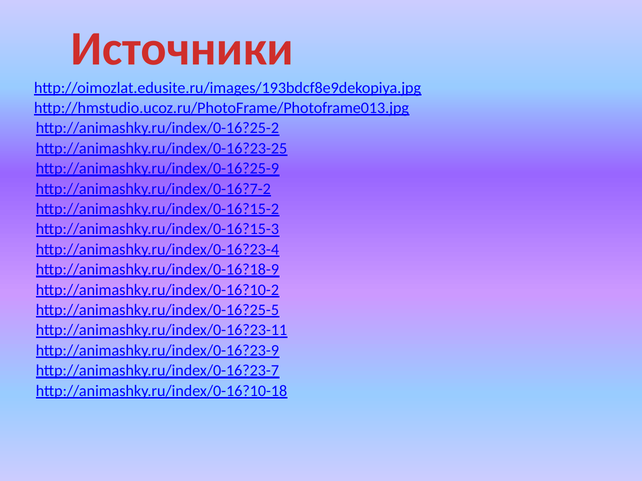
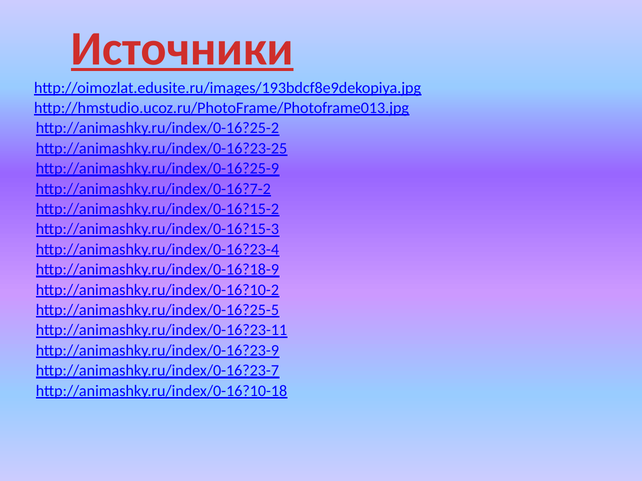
Источники underline: none -> present (182, 49)
